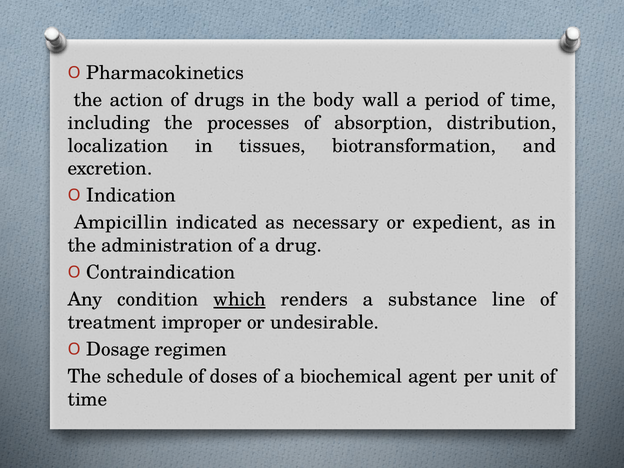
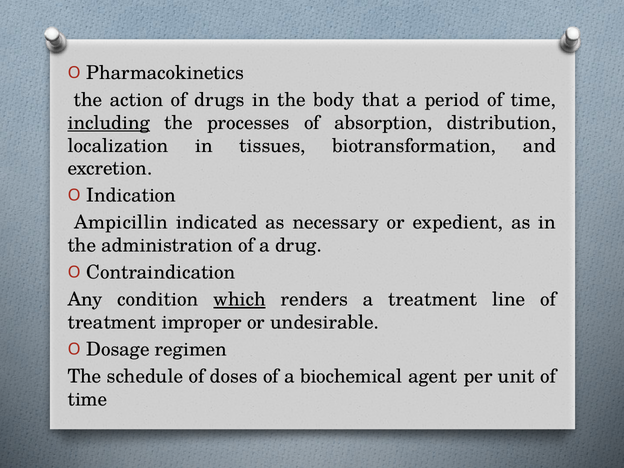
wall: wall -> that (381, 100)
including underline: none -> present (109, 123)
a substance: substance -> treatment (433, 300)
